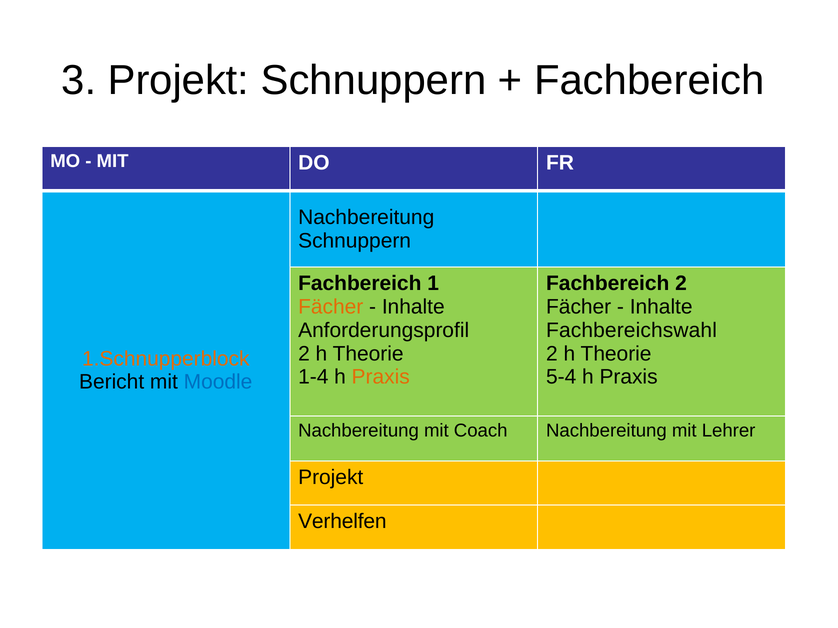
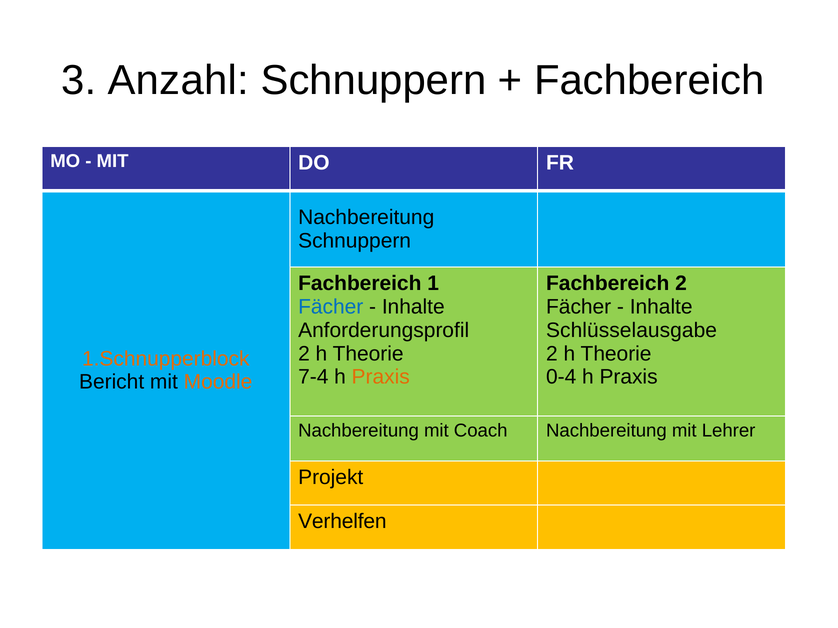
3 Projekt: Projekt -> Anzahl (178, 80)
Fächer colour: orange -> blue (331, 307)
Fachbereichswahl: Fachbereichswahl -> Schlüsselausgabe (632, 330)
1-4: 1-4 -> 7-4 (313, 377)
5-4: 5-4 -> 0-4 (561, 377)
Moodle colour: blue -> orange (218, 382)
